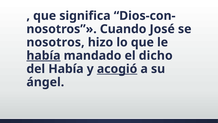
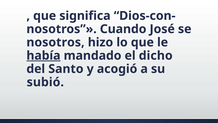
del Había: Había -> Santo (66, 69)
acogió underline: present -> none (117, 69)
ángel: ángel -> subió (45, 82)
